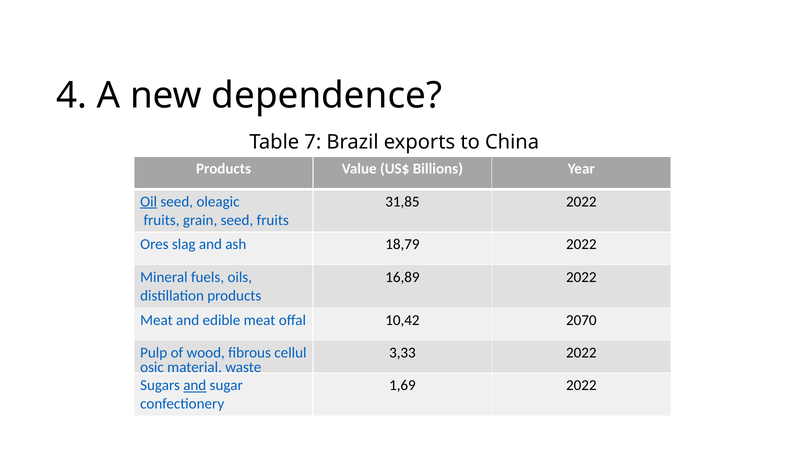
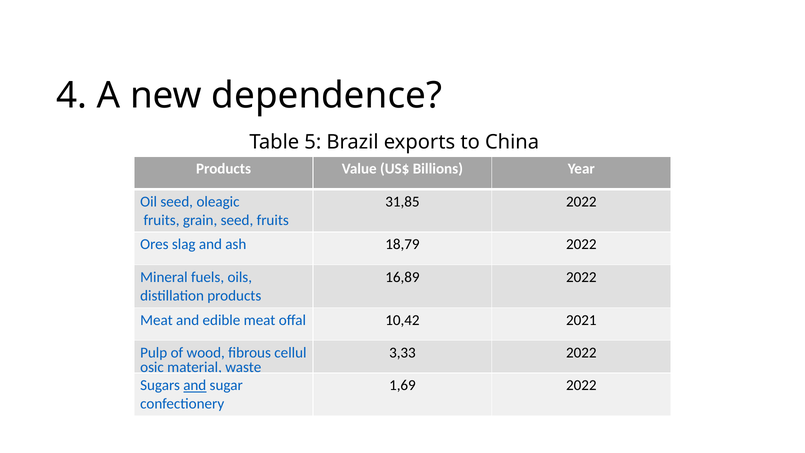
7: 7 -> 5 (313, 142)
Oil underline: present -> none (149, 202)
2070: 2070 -> 2021 (581, 320)
